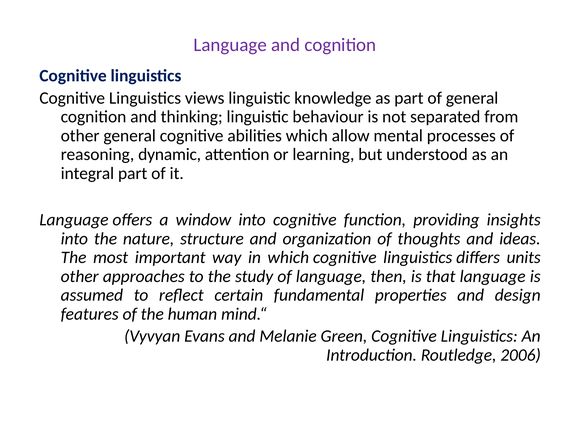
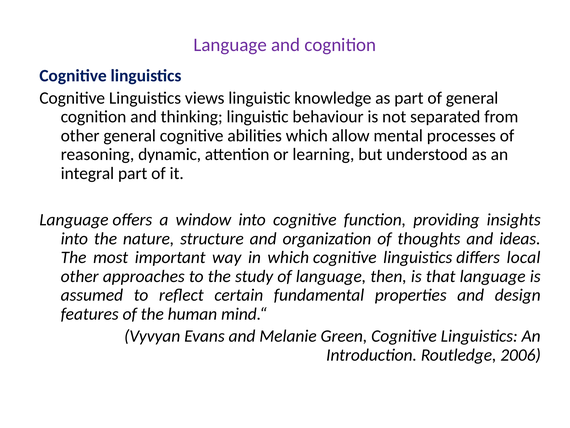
units: units -> local (524, 257)
